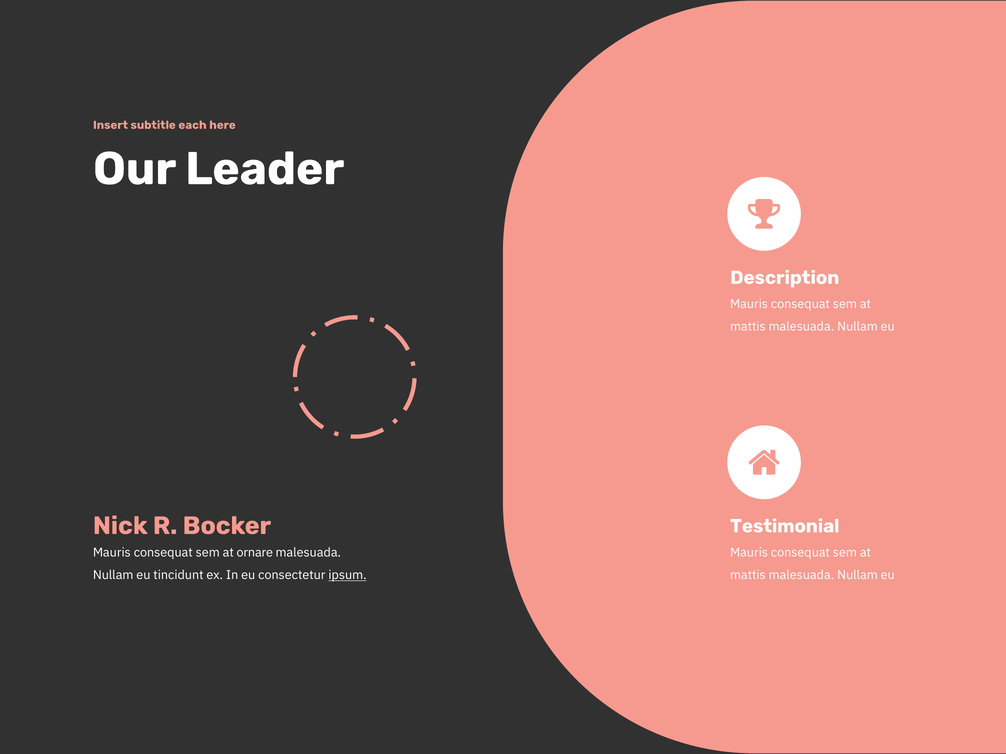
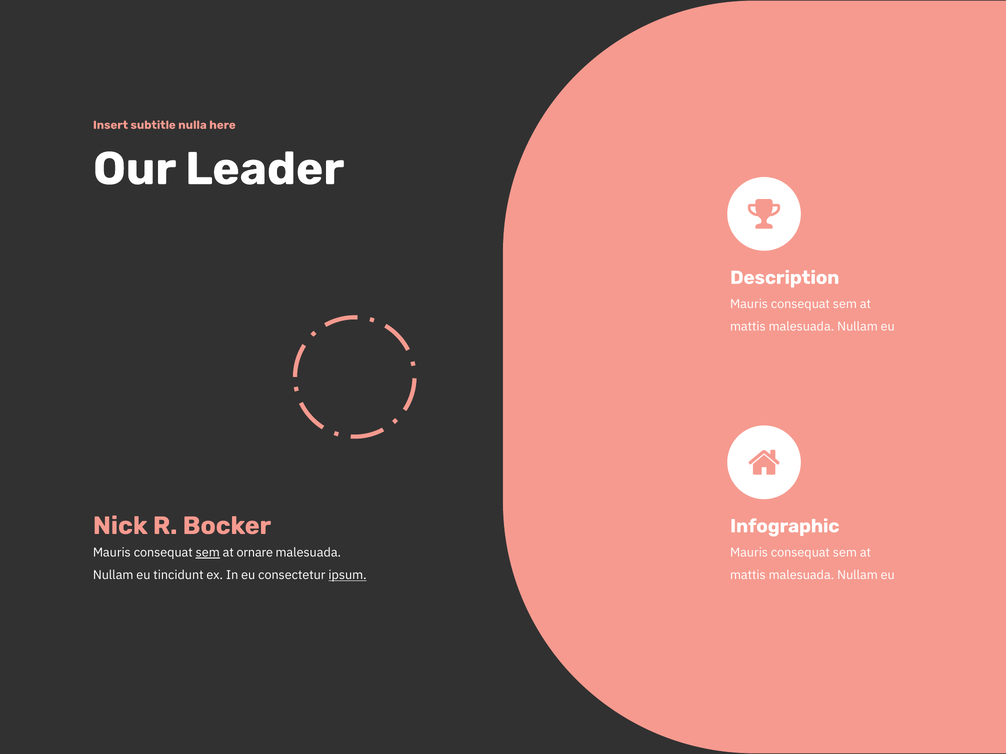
each: each -> nulla (192, 125)
Testimonial: Testimonial -> Infographic (785, 526)
sem underline: none -> present (208, 553)
